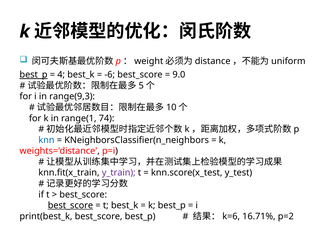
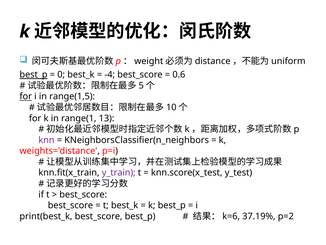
4: 4 -> 0 (61, 75)
-6: -6 -> -4 (110, 75)
9.0: 9.0 -> 0.6 (179, 75)
for underline: none -> present (26, 96)
range(9,3: range(9,3 -> range(1,5 (72, 96)
74: 74 -> 13 (107, 118)
knn colour: blue -> purple (46, 140)
best_score underline: present -> none (70, 205)
16.71%: 16.71% -> 37.19% (259, 216)
